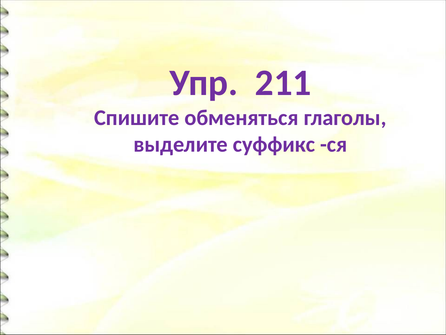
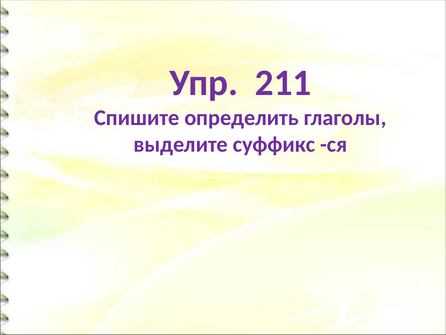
обменяться: обменяться -> определить (242, 117)
